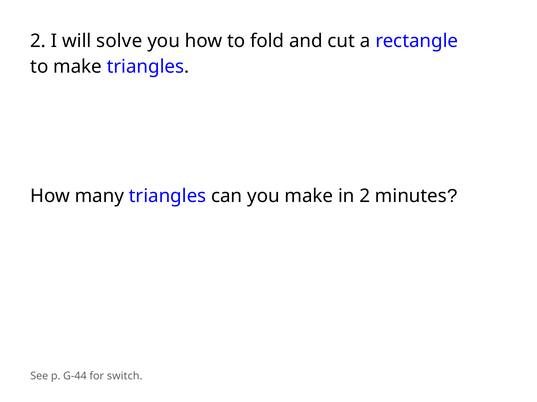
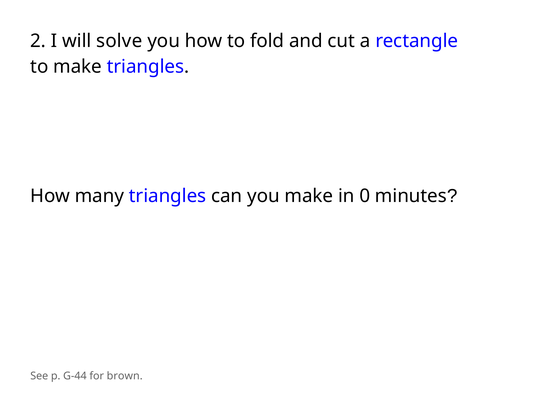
in 2: 2 -> 0 (365, 196)
switch: switch -> brown (125, 377)
